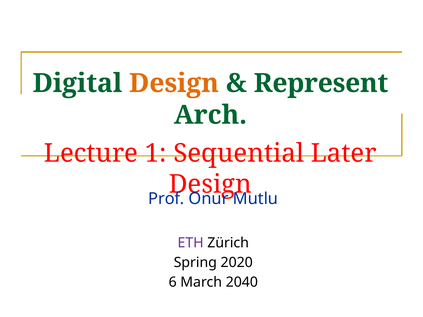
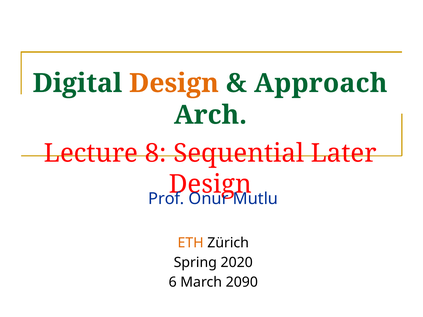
Represent: Represent -> Approach (321, 83)
1: 1 -> 8 (156, 153)
ETH colour: purple -> orange (191, 243)
2040: 2040 -> 2090 (242, 283)
